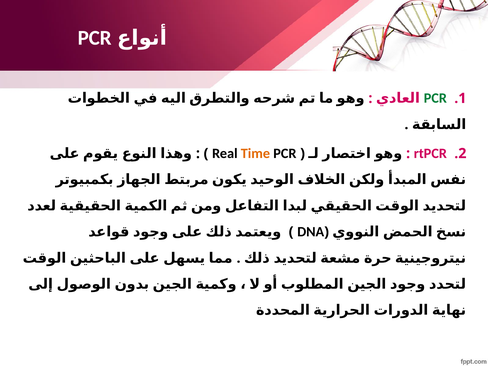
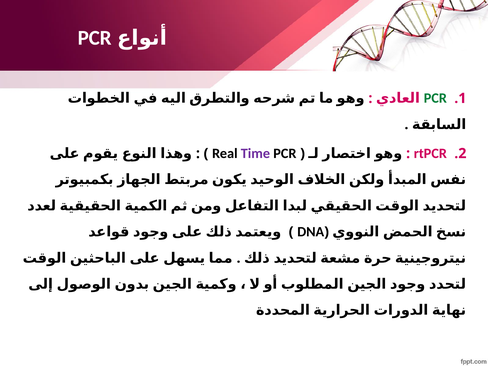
Time colour: orange -> purple (255, 153)
